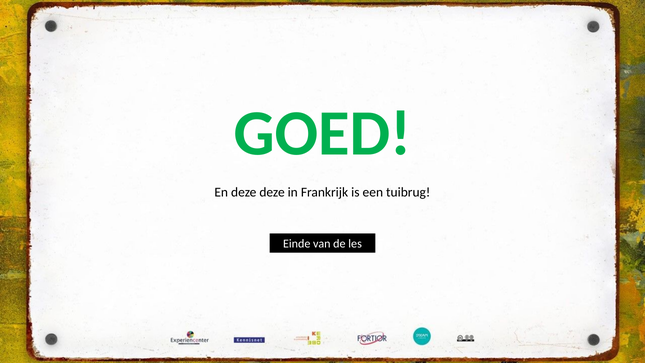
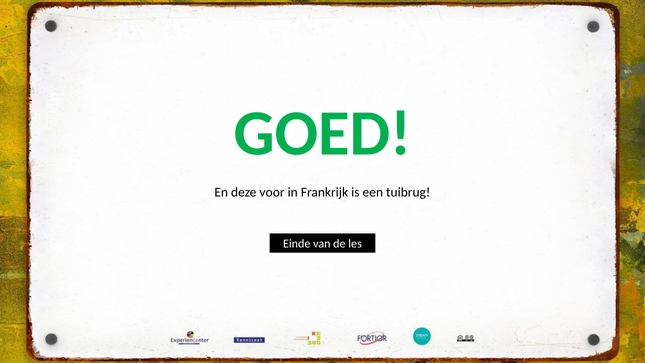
deze deze: deze -> voor (272, 192)
